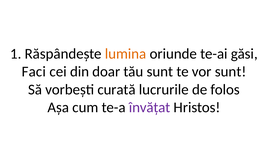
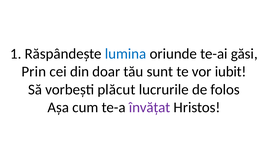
lumina colour: orange -> blue (126, 54)
Faci: Faci -> Prin (34, 72)
vor sunt: sunt -> iubit (231, 72)
curată: curată -> plăcut (116, 89)
